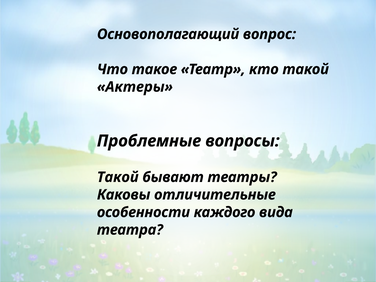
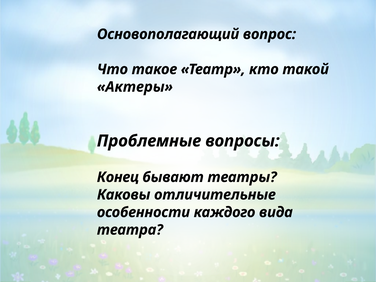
Такой: Такой -> Конец (118, 177)
